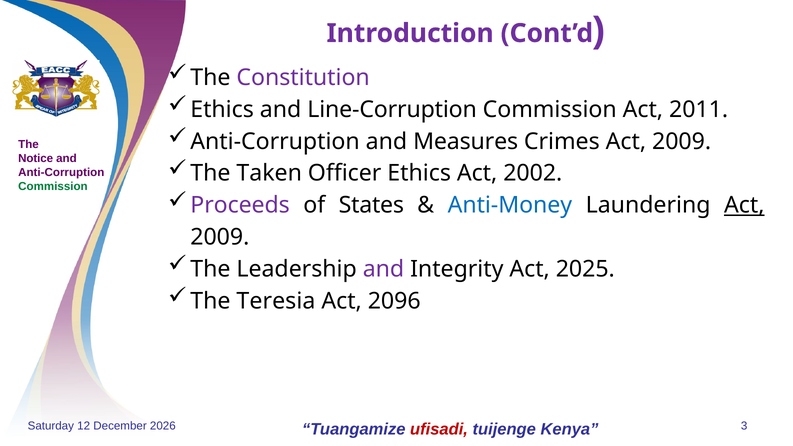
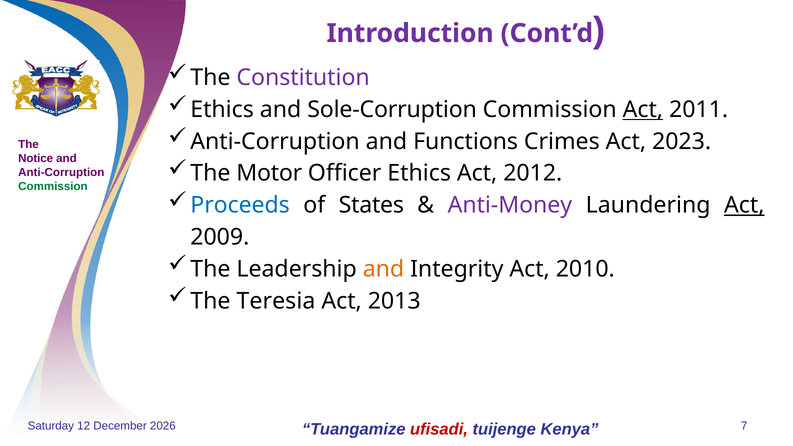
Line-Corruption: Line-Corruption -> Sole-Corruption (392, 110)
Act underline: none -> present (643, 110)
Measures: Measures -> Functions (466, 141)
Crimes Act 2009: 2009 -> 2023 (682, 141)
Taken: Taken -> Motor (269, 173)
2002: 2002 -> 2012 (533, 173)
Proceeds colour: purple -> blue (240, 205)
Anti-Money colour: blue -> purple (510, 205)
and colour: purple -> orange (383, 269)
2025: 2025 -> 2010 (585, 269)
2096: 2096 -> 2013 (394, 301)
3: 3 -> 7 (744, 426)
